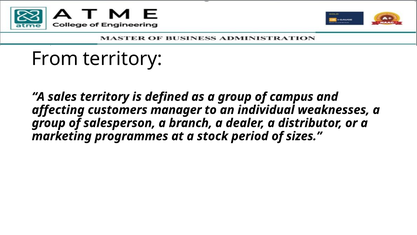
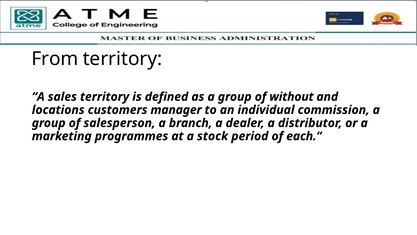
campus: campus -> without (291, 97)
affecting: affecting -> locations (58, 110)
weaknesses: weaknesses -> commission (334, 110)
sizes: sizes -> each (304, 136)
